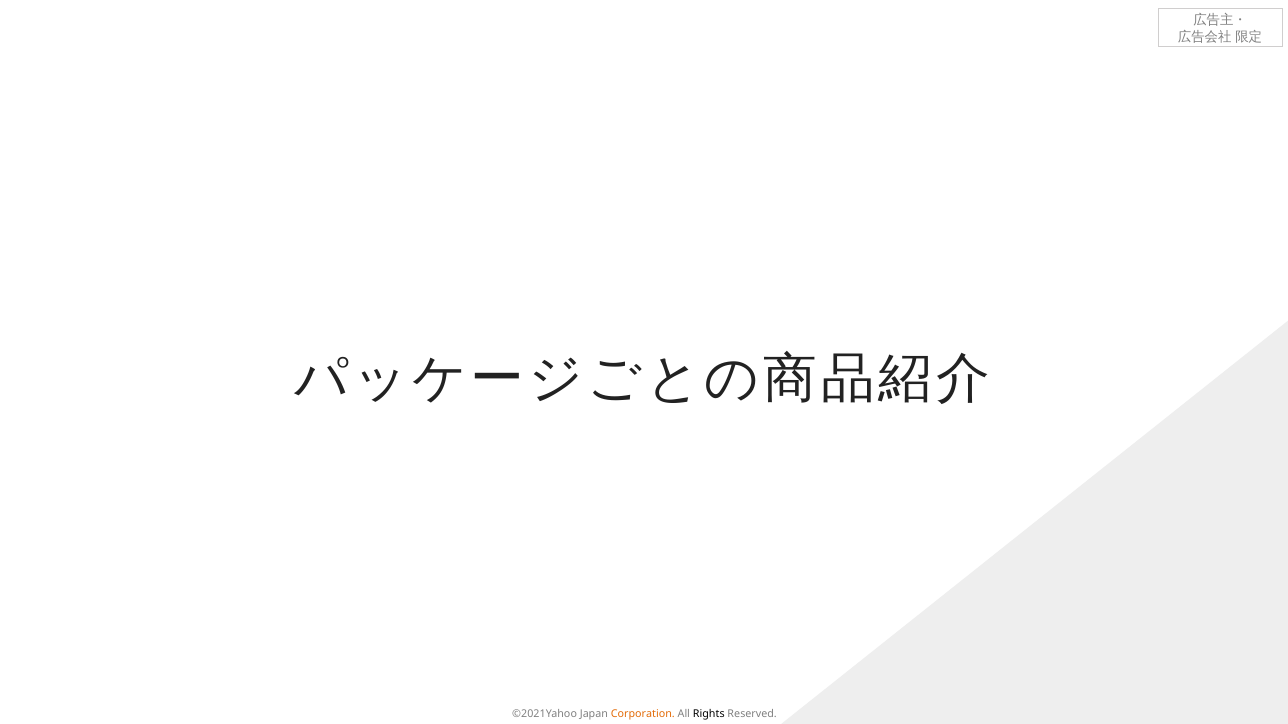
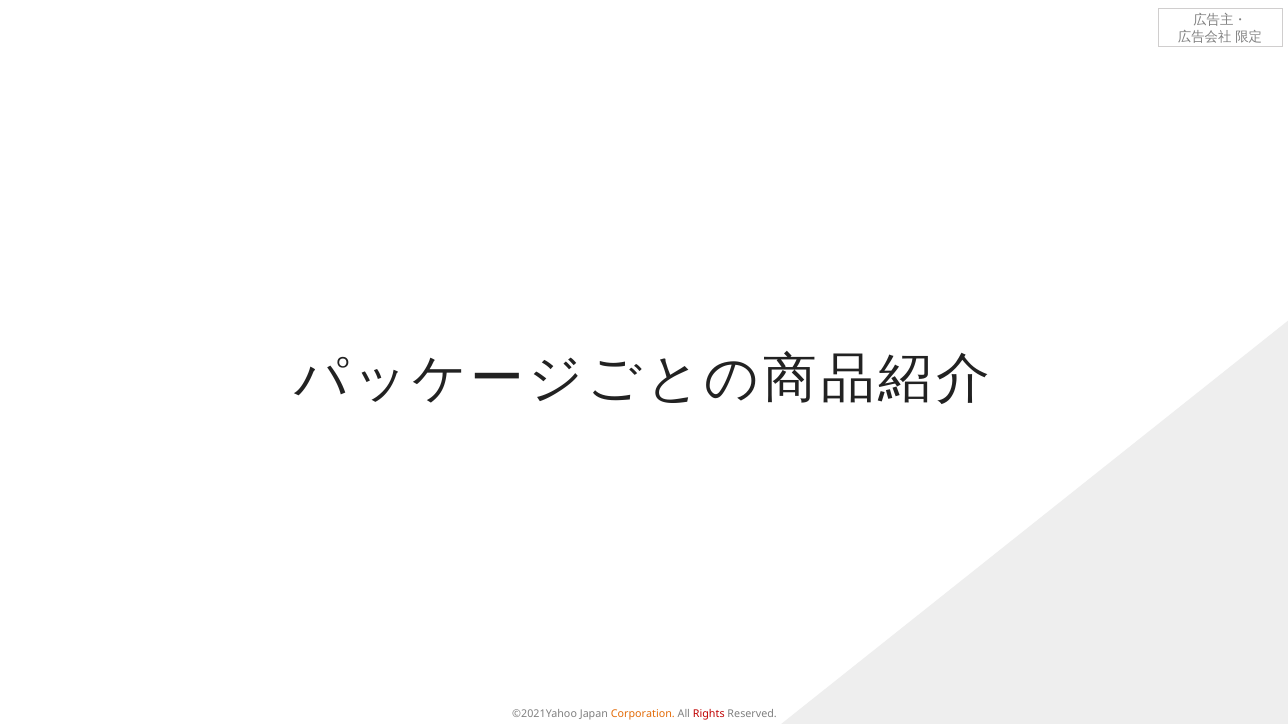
Rights colour: black -> red (709, 715)
